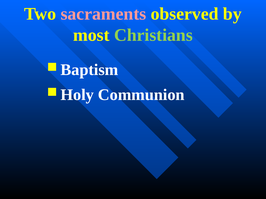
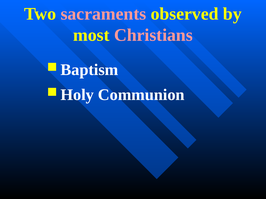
Christians colour: light green -> pink (153, 35)
